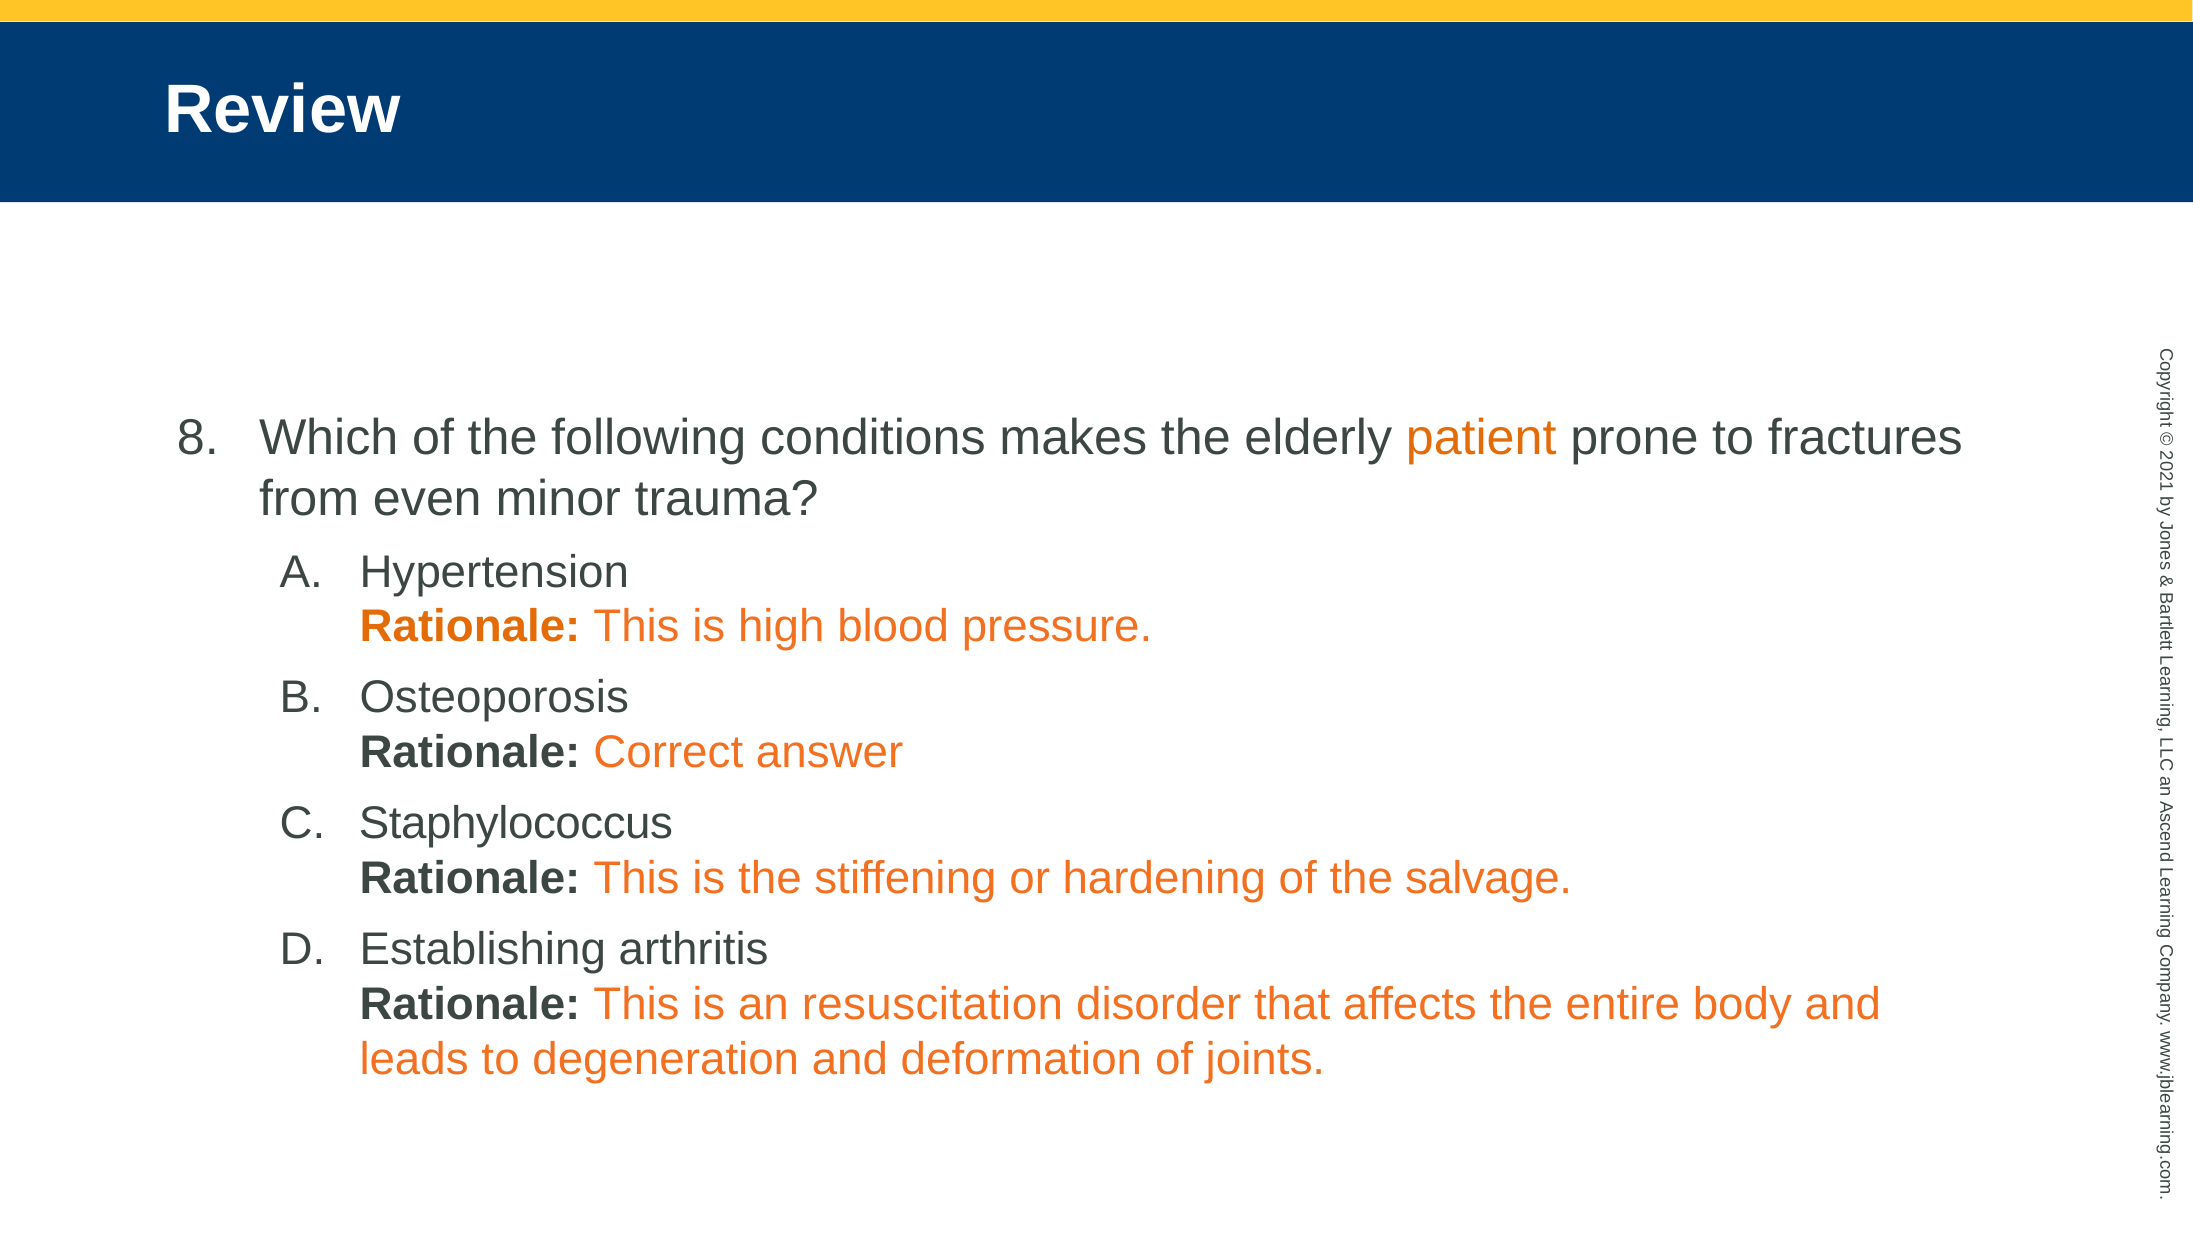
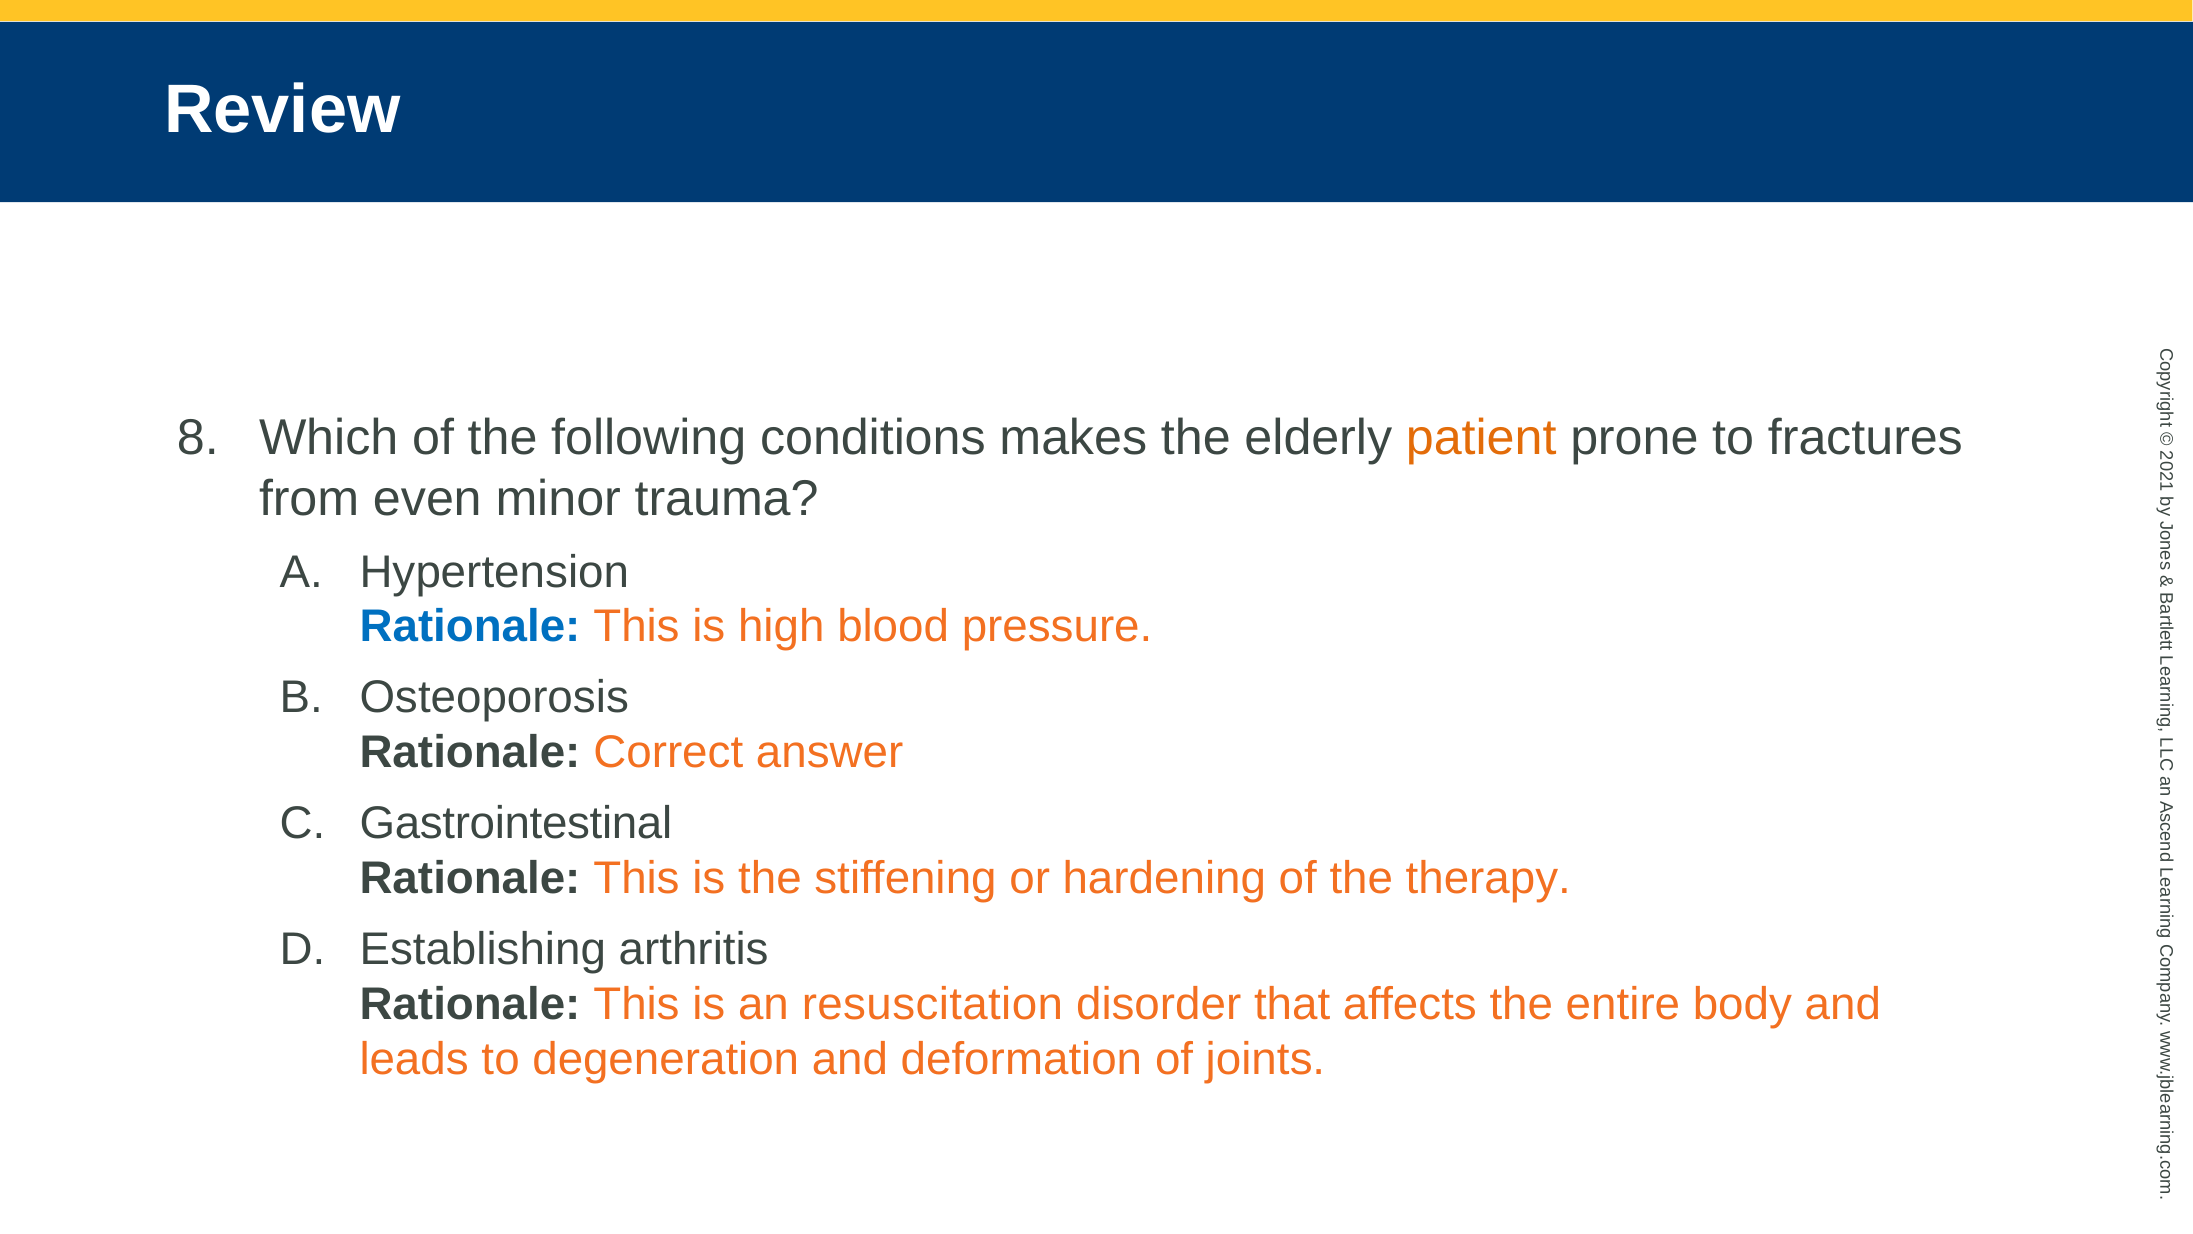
Rationale colour: orange -> blue (470, 627)
Staphylococcus: Staphylococcus -> Gastrointestinal (516, 823)
salvage: salvage -> therapy (1488, 878)
